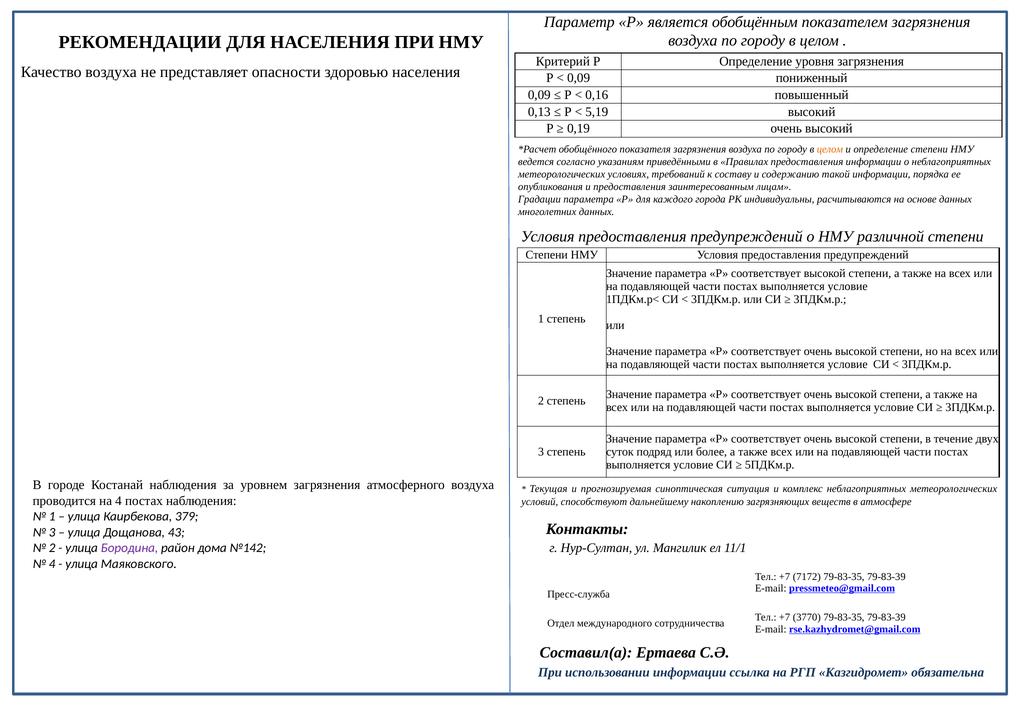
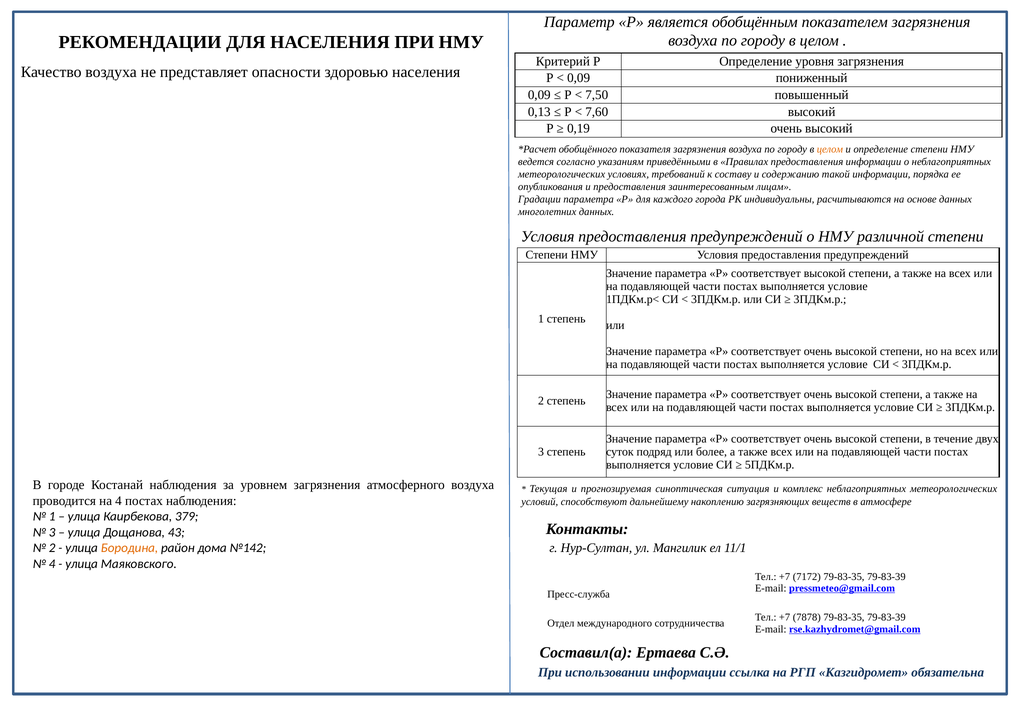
0,16: 0,16 -> 7,50 (597, 95)
5,19: 5,19 -> 7,60 (597, 112)
Бородина colour: purple -> orange (129, 548)
3770: 3770 -> 7878 (807, 618)
